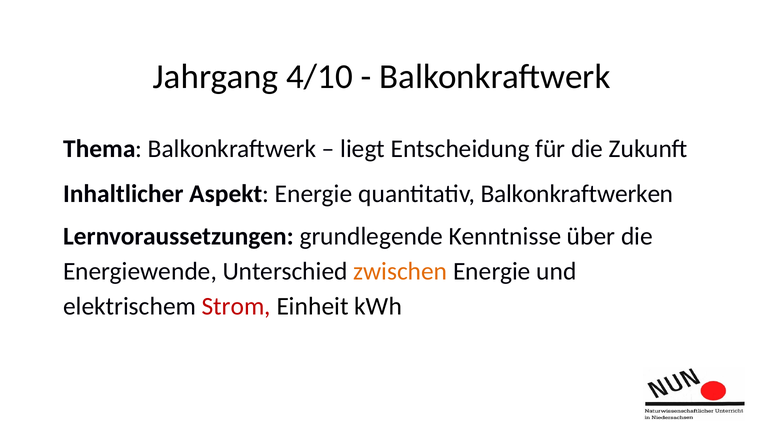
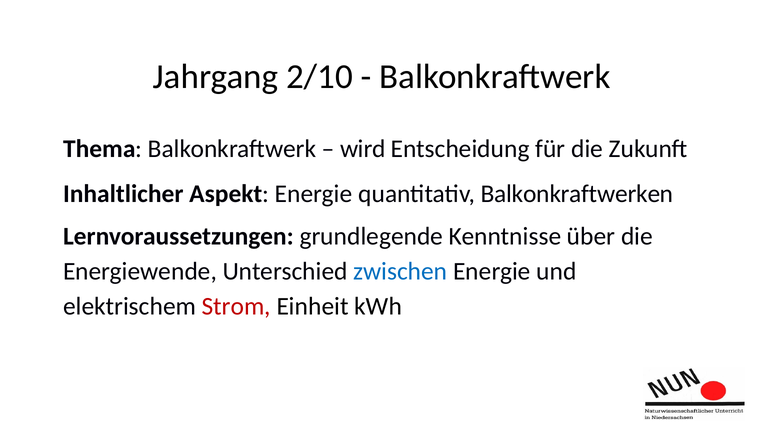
4/10: 4/10 -> 2/10 (319, 76)
liegt: liegt -> wird (363, 149)
zwischen colour: orange -> blue (400, 271)
